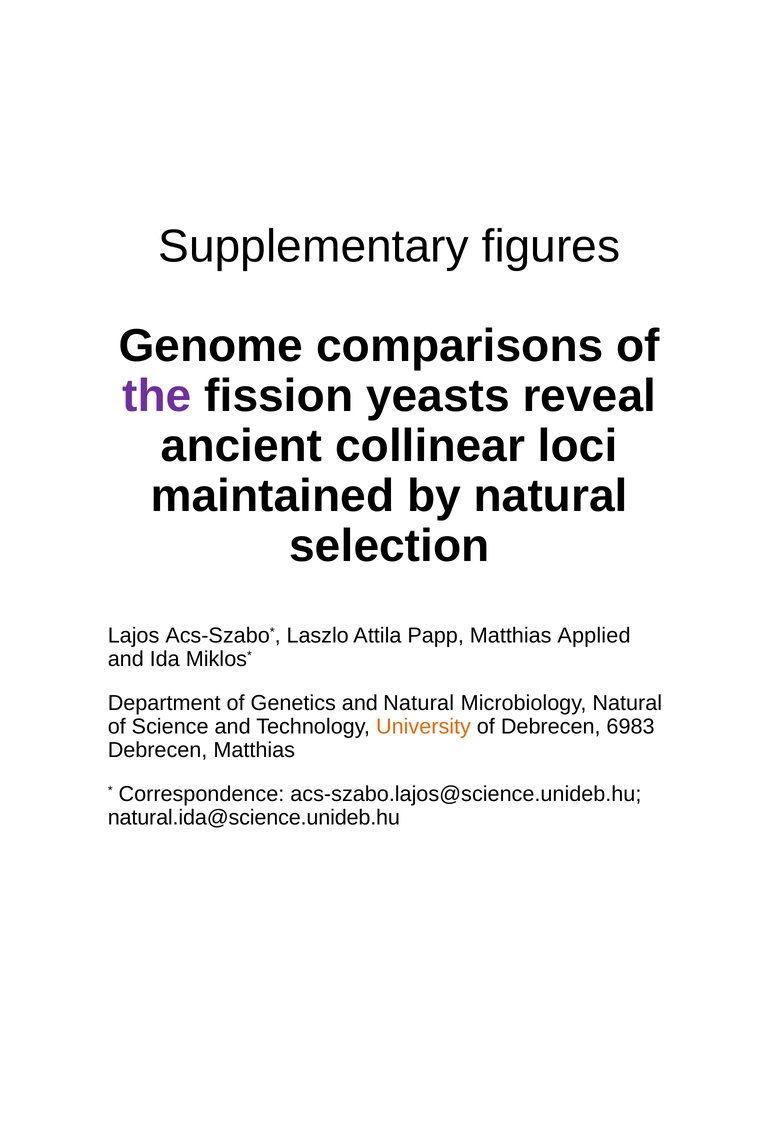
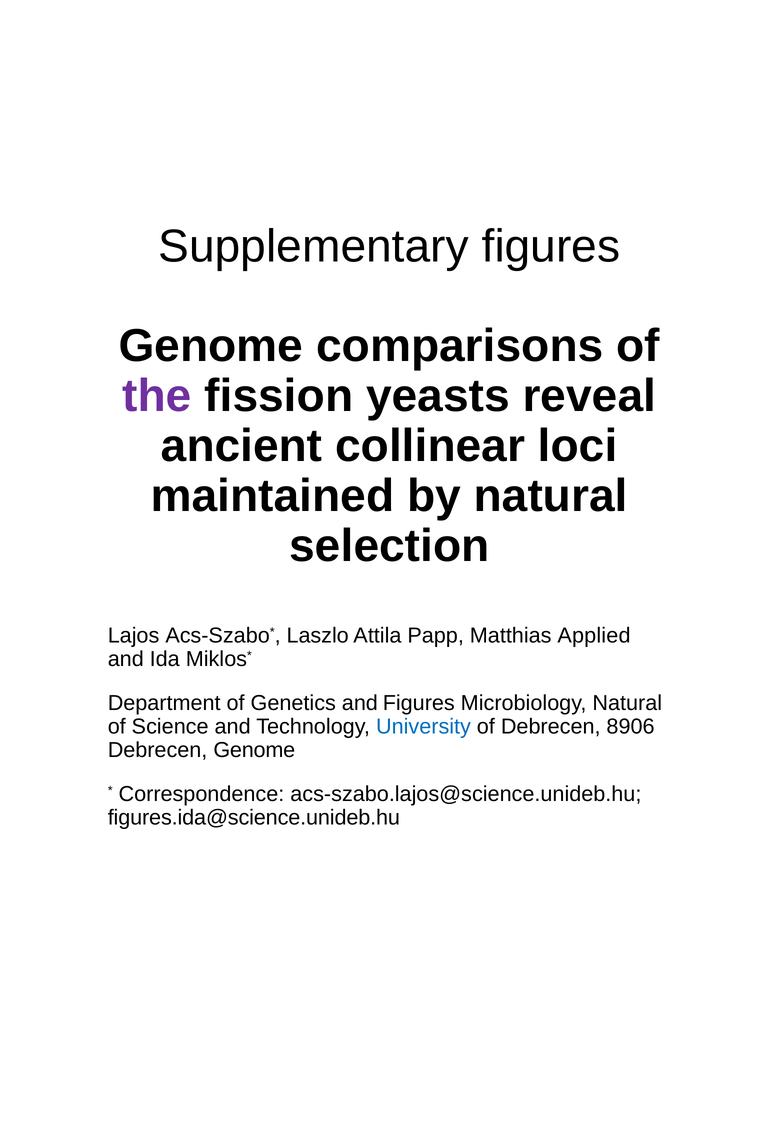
and Natural: Natural -> Figures (419, 703)
University colour: orange -> blue (423, 726)
6983: 6983 -> 8906 (631, 726)
Debrecen Matthias: Matthias -> Genome (254, 750)
natural.ida@science.unideb.hu: natural.ida@science.unideb.hu -> figures.ida@science.unideb.hu (254, 817)
